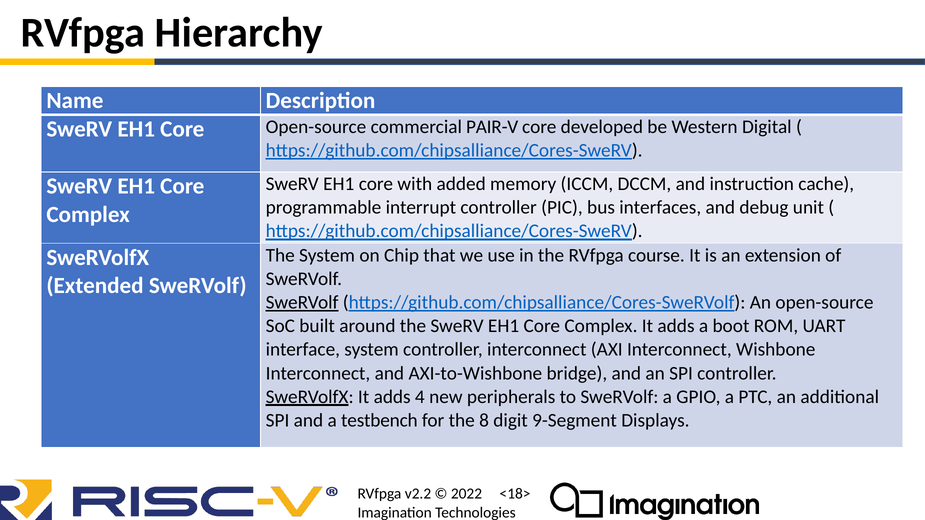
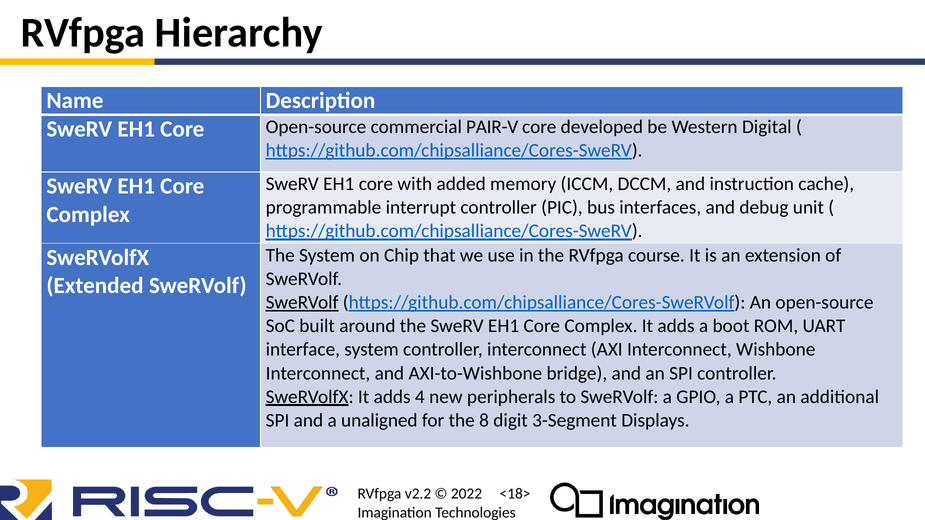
testbench: testbench -> unaligned (379, 421)
9-Segment: 9-Segment -> 3-Segment (575, 421)
